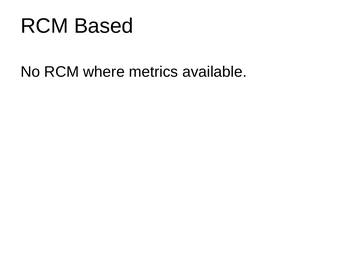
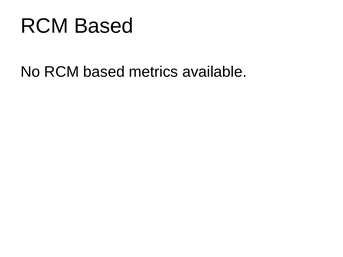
No RCM where: where -> based (104, 72)
